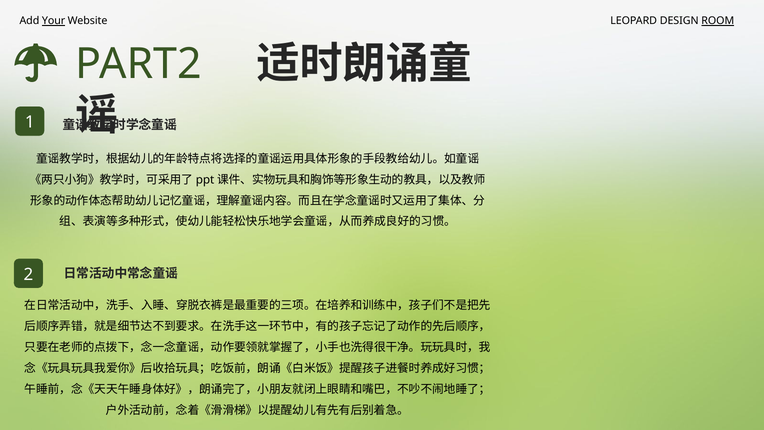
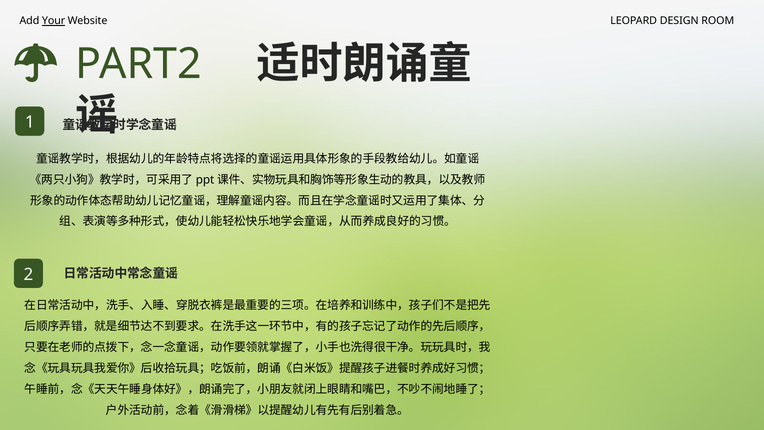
ROOM underline: present -> none (718, 21)
